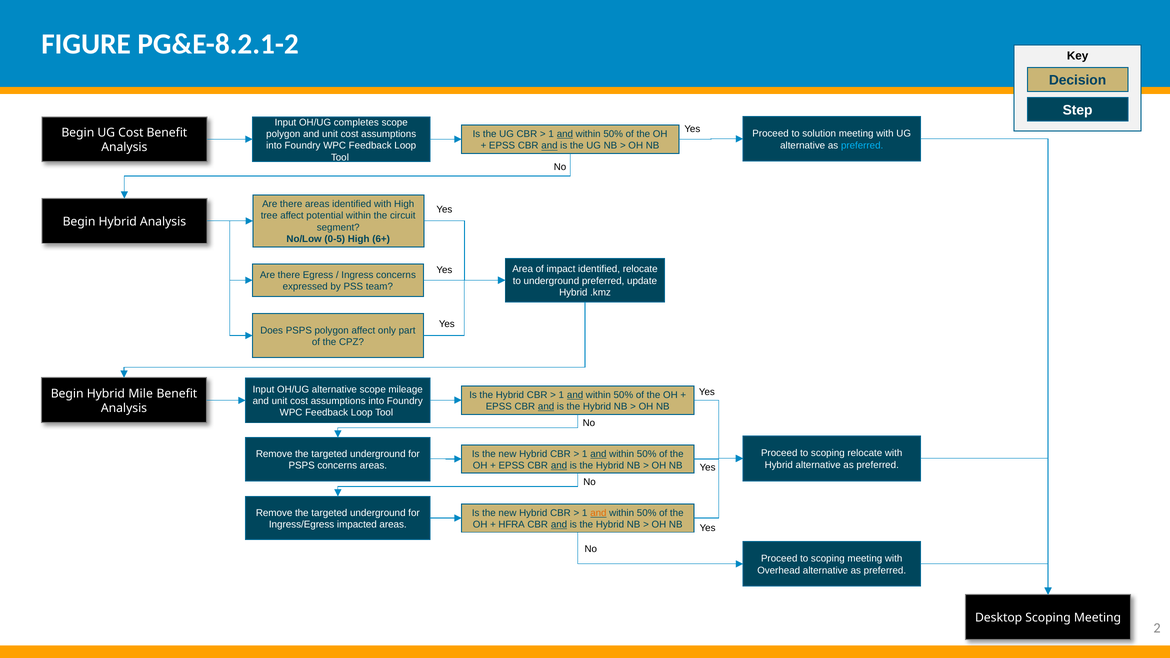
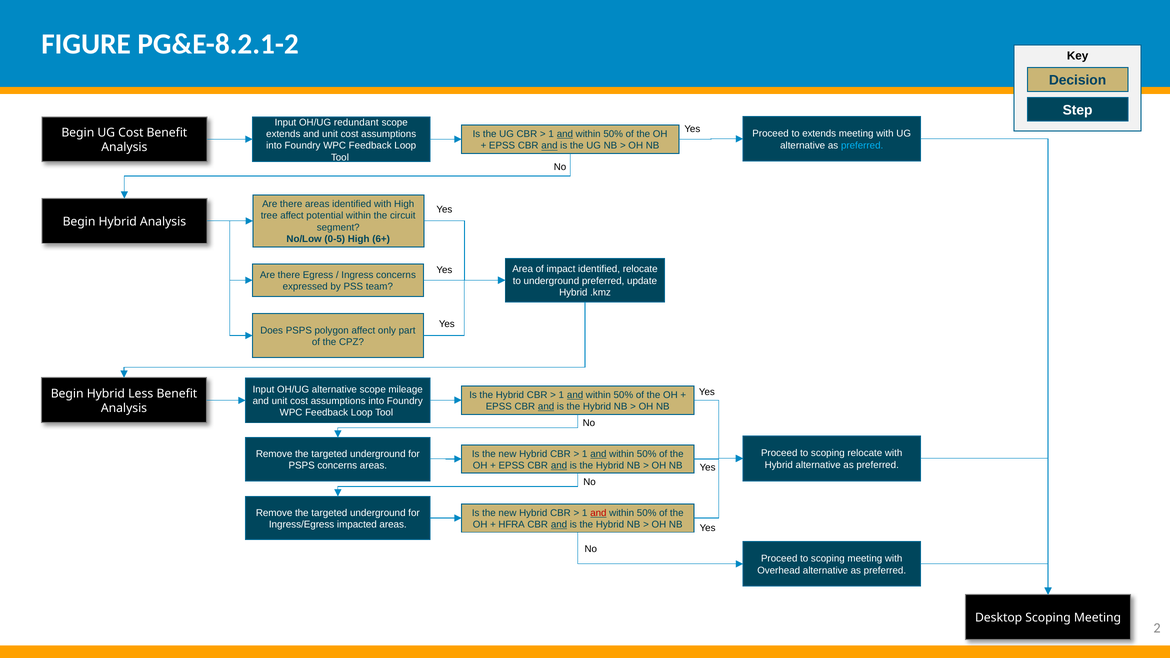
completes: completes -> redundant (356, 122)
to solution: solution -> extends (819, 134)
polygon: polygon -> extends (283, 134)
Mile: Mile -> Less (141, 394)
and colour: orange -> red (598, 513)
